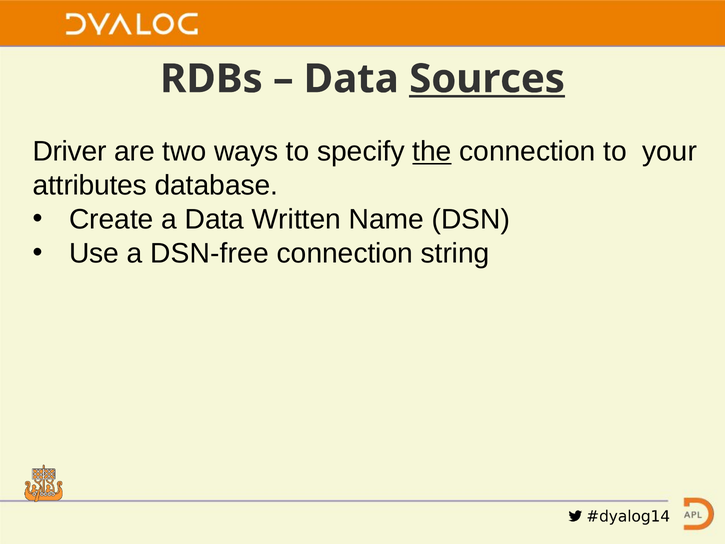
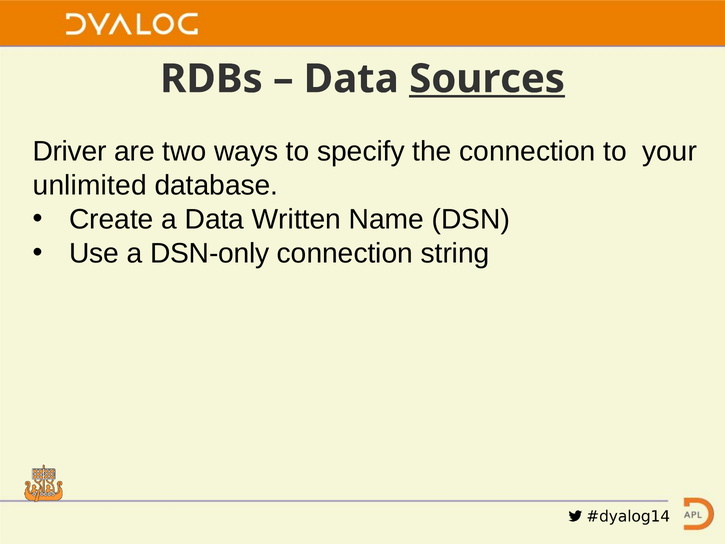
the underline: present -> none (432, 152)
attributes: attributes -> unlimited (90, 185)
DSN-free: DSN-free -> DSN-only (210, 253)
